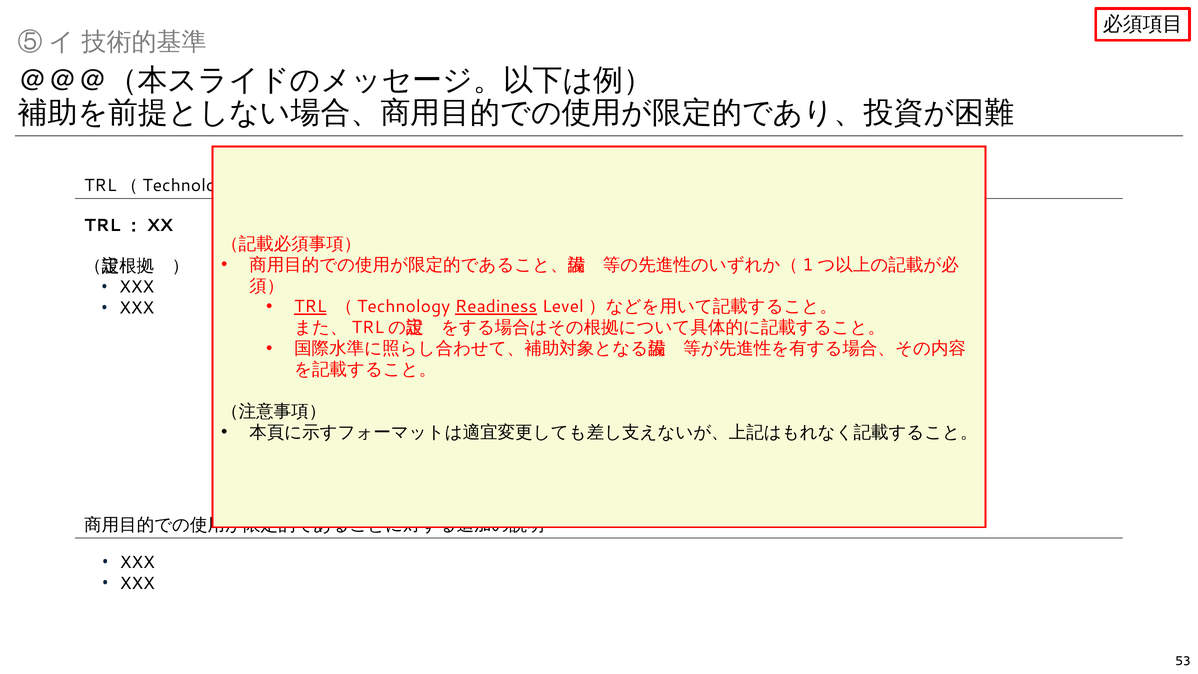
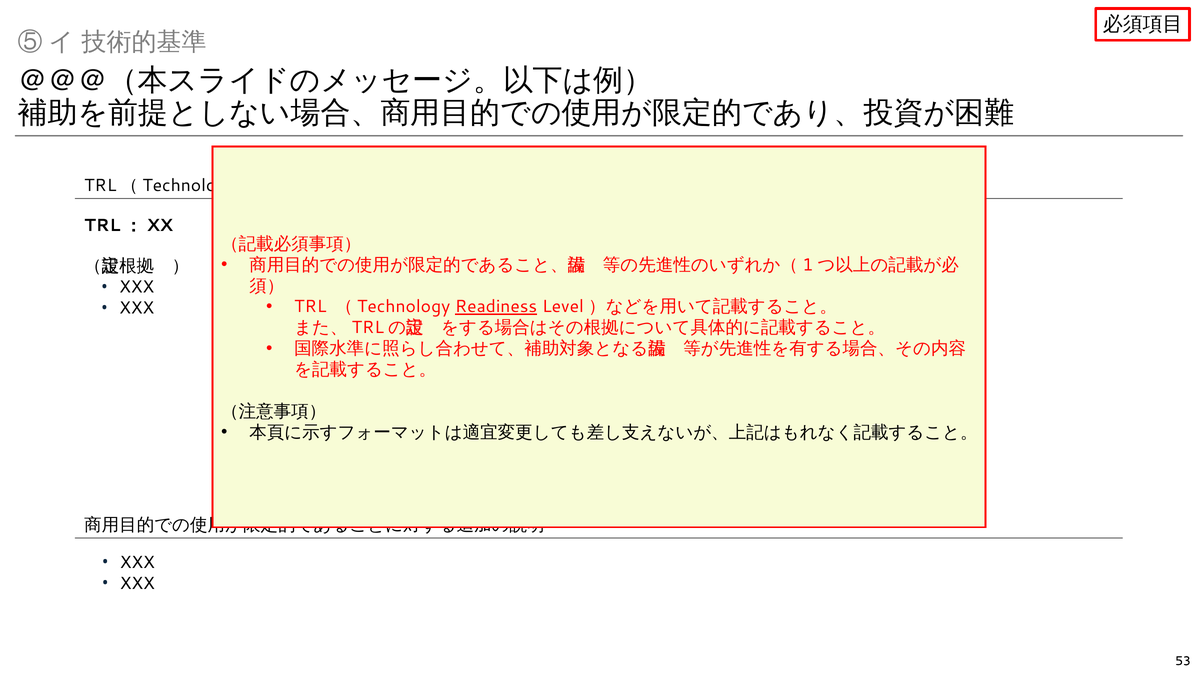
TRL underline: present -> none (310, 307)
